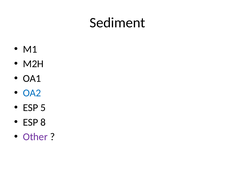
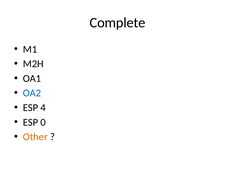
Sediment: Sediment -> Complete (118, 23)
5: 5 -> 4 (43, 108)
8: 8 -> 0 (43, 122)
Other colour: purple -> orange (35, 137)
